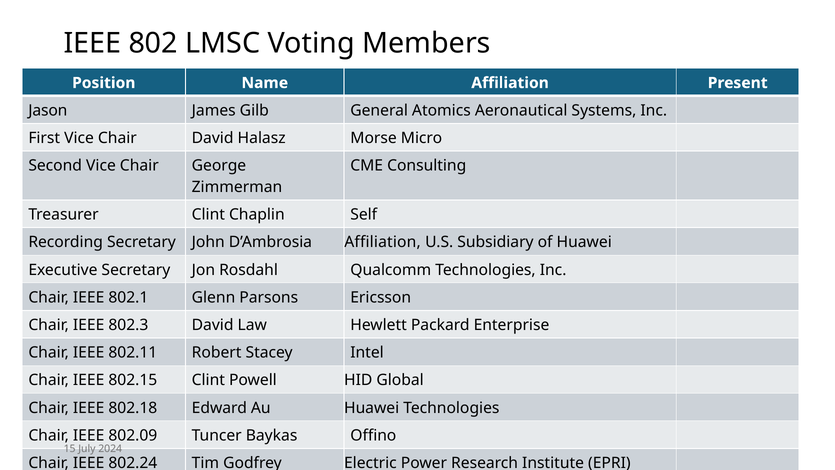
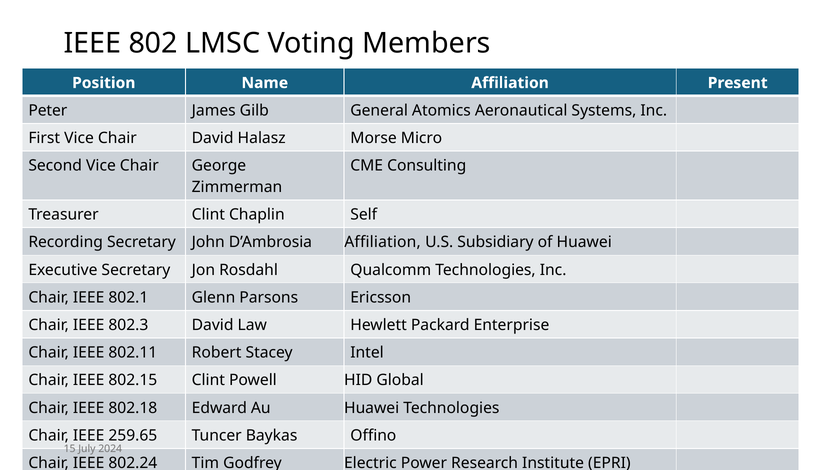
Jason: Jason -> Peter (48, 110)
802.09: 802.09 -> 259.65 (133, 435)
